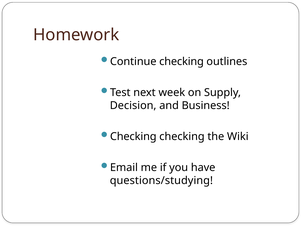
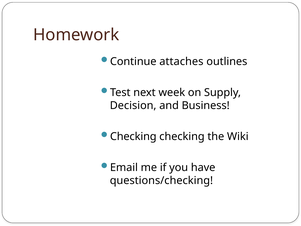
Continue checking: checking -> attaches (181, 61)
questions/studying: questions/studying -> questions/checking (161, 180)
